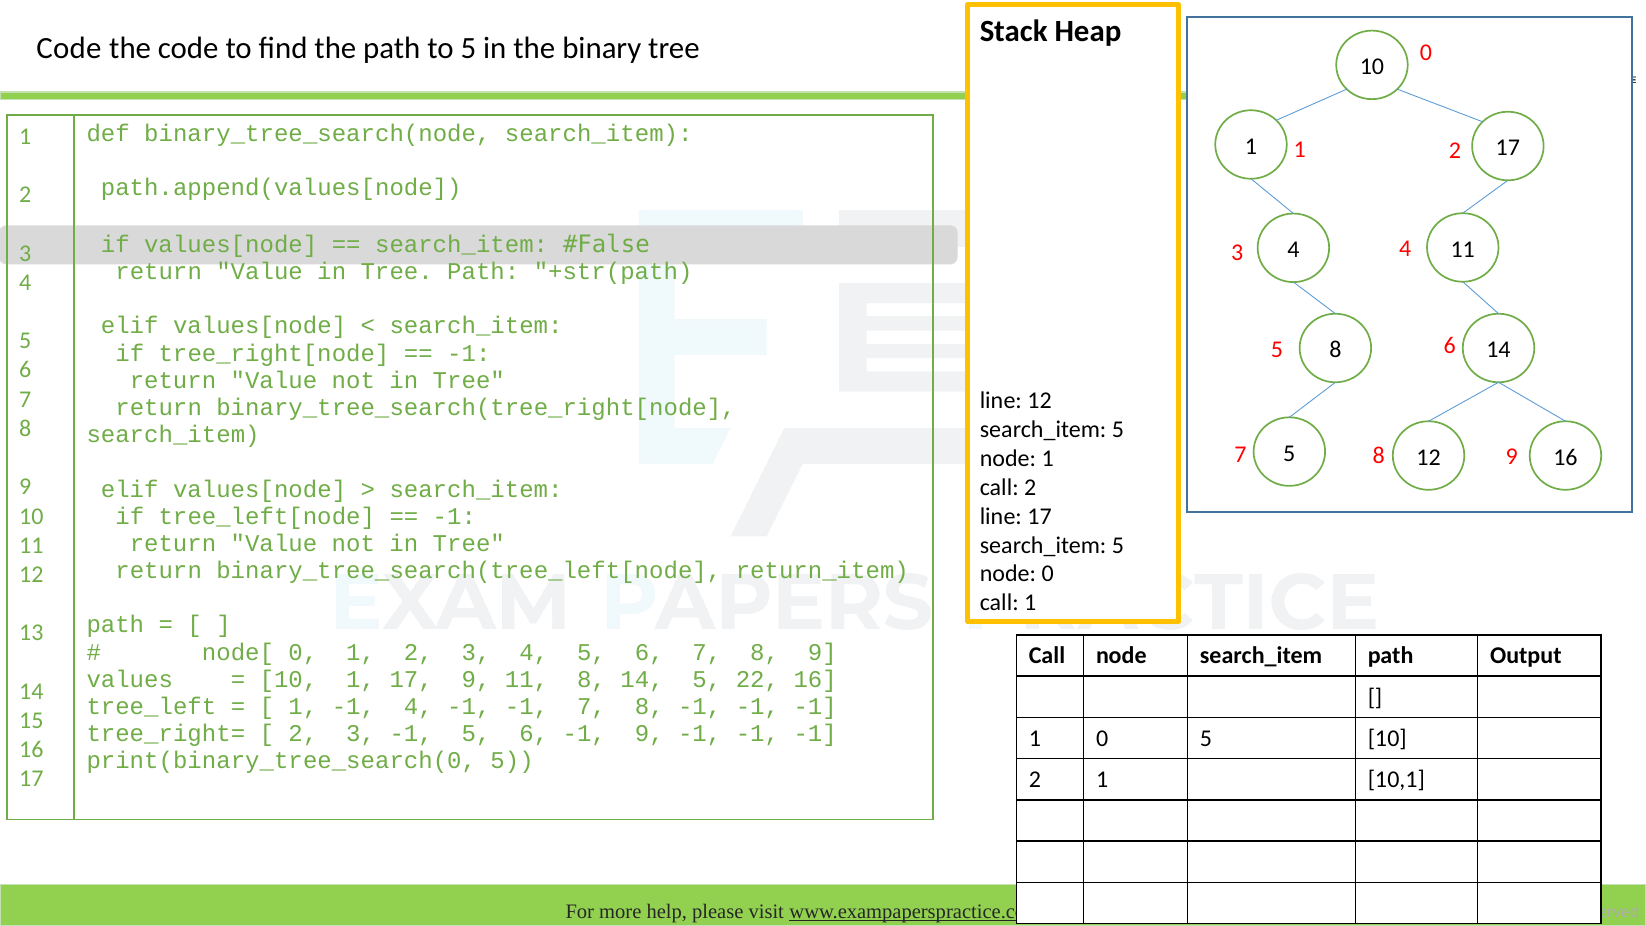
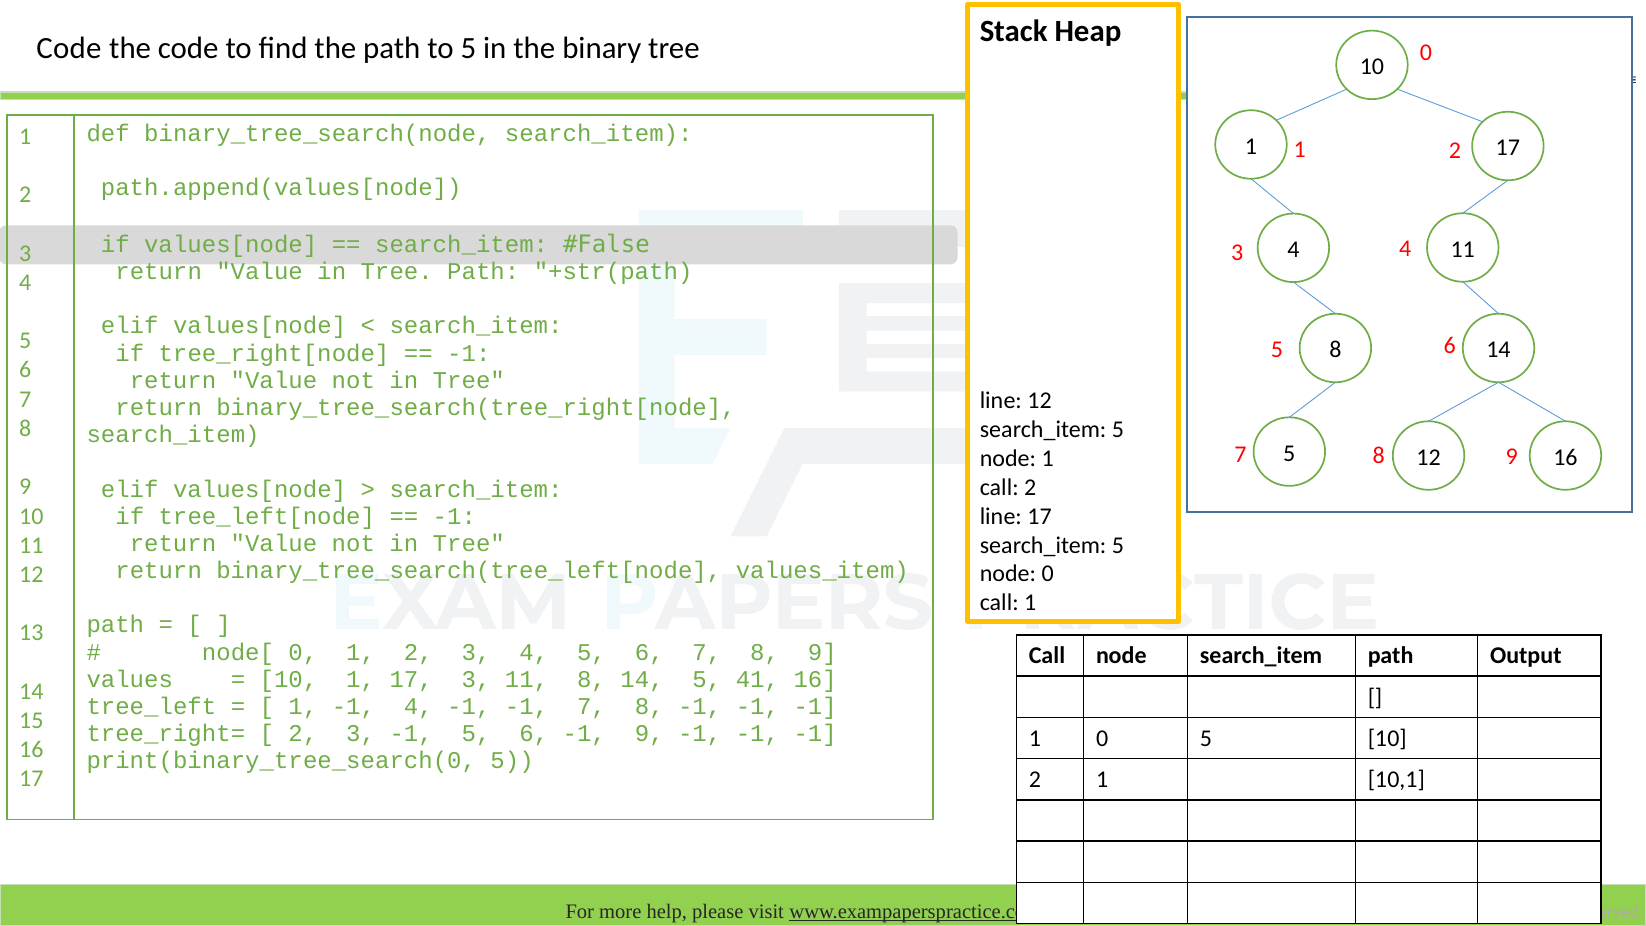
return_item: return_item -> values_item (822, 571)
17 9: 9 -> 3 (476, 679)
22: 22 -> 41 (757, 679)
